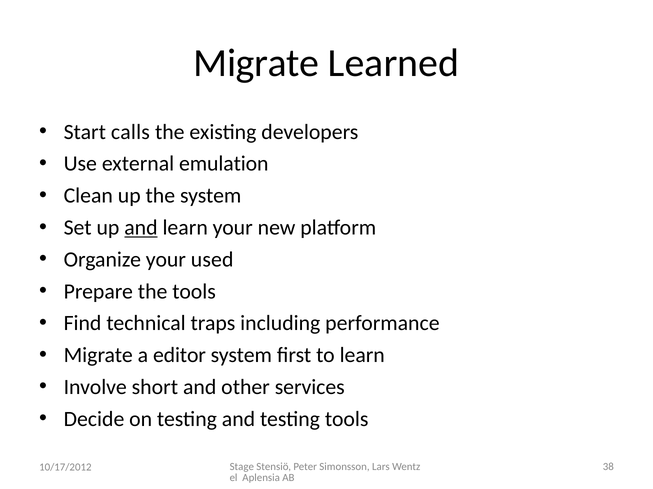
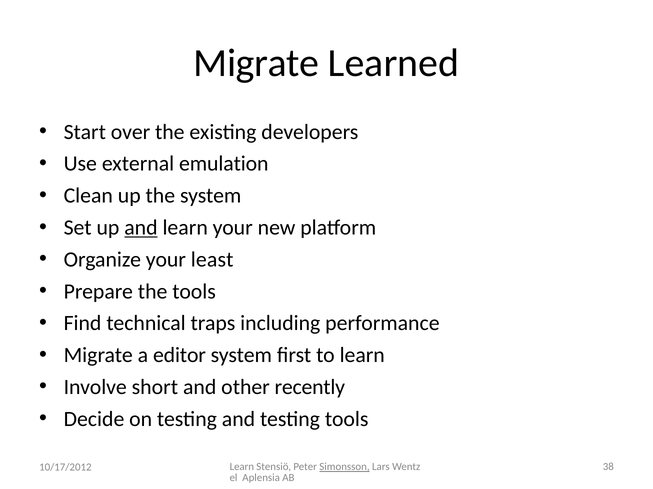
calls: calls -> over (131, 132)
used: used -> least (212, 260)
services: services -> recently (310, 388)
Stage: Stage -> Learn (242, 468)
Simonsson underline: none -> present (345, 468)
